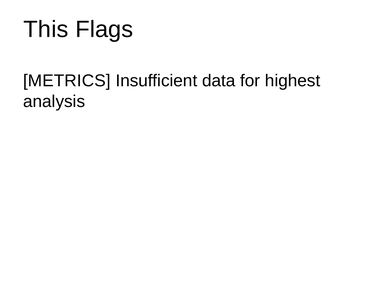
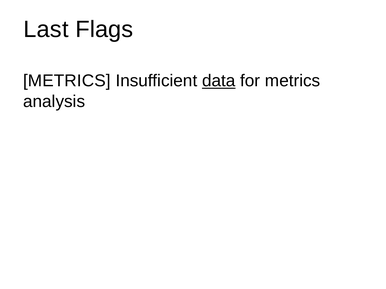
This: This -> Last (46, 29)
data underline: none -> present (219, 81)
for highest: highest -> metrics (293, 81)
